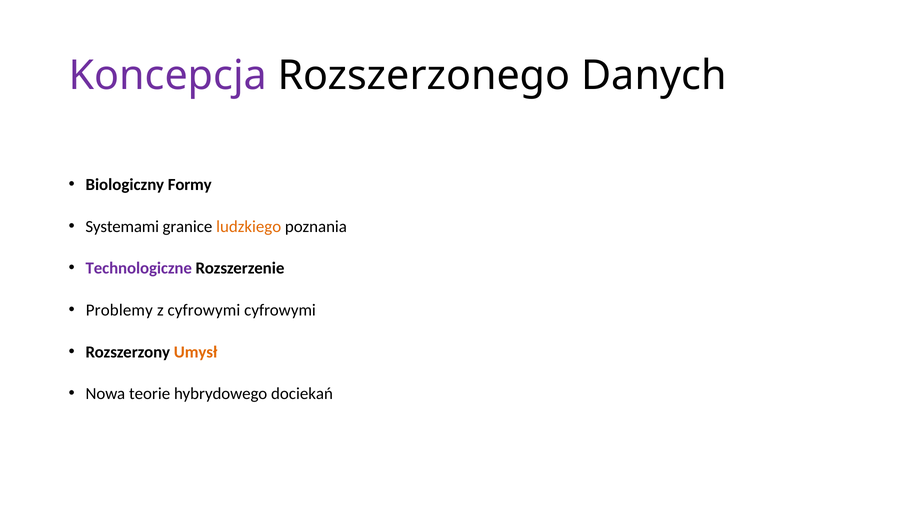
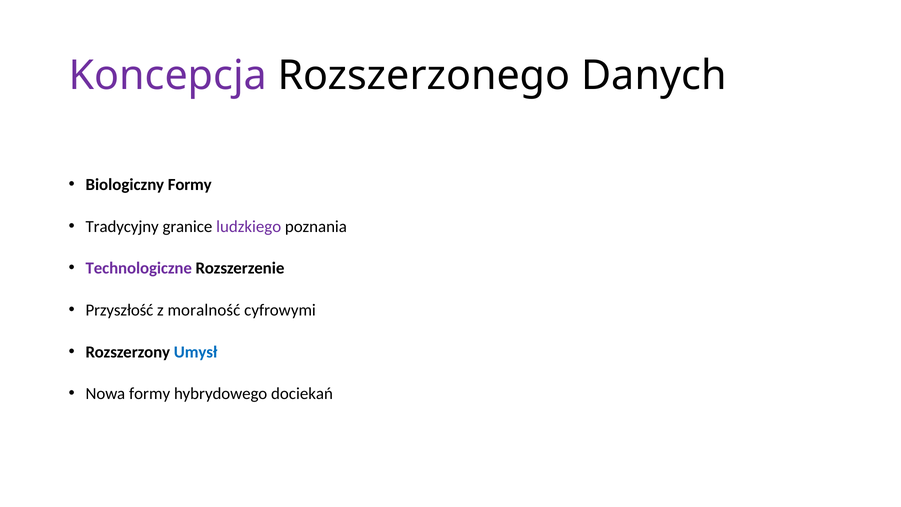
Systemami: Systemami -> Tradycyjny (122, 226)
ludzkiego colour: orange -> purple (249, 226)
Problemy: Problemy -> Przyszłość (119, 310)
z cyfrowymi: cyfrowymi -> moralność (204, 310)
Umysł colour: orange -> blue (196, 352)
Nowa teorie: teorie -> formy (150, 394)
